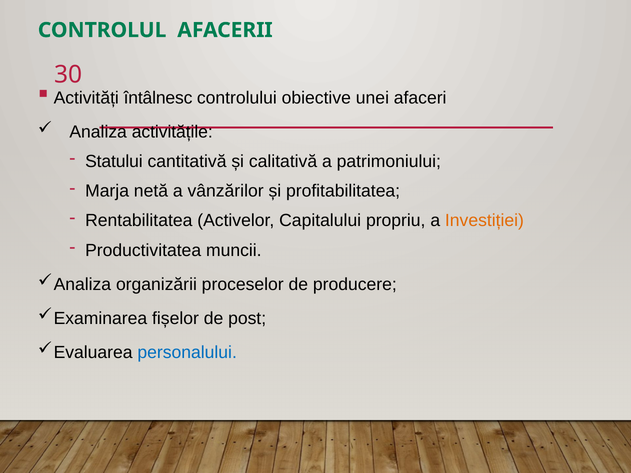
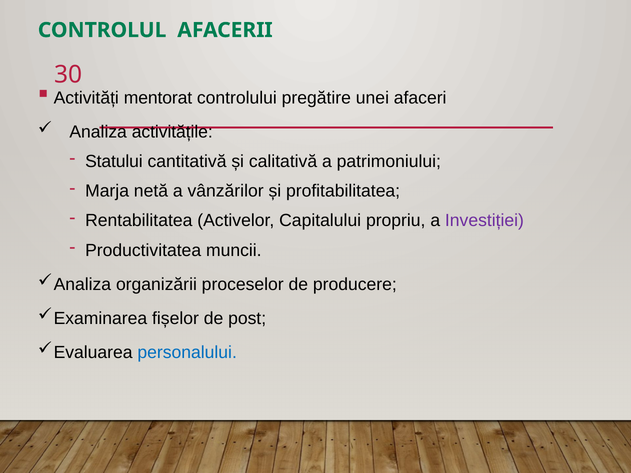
întâlnesc: întâlnesc -> mentorat (158, 98)
obiective: obiective -> pregătire (316, 98)
Investiției colour: orange -> purple (484, 221)
